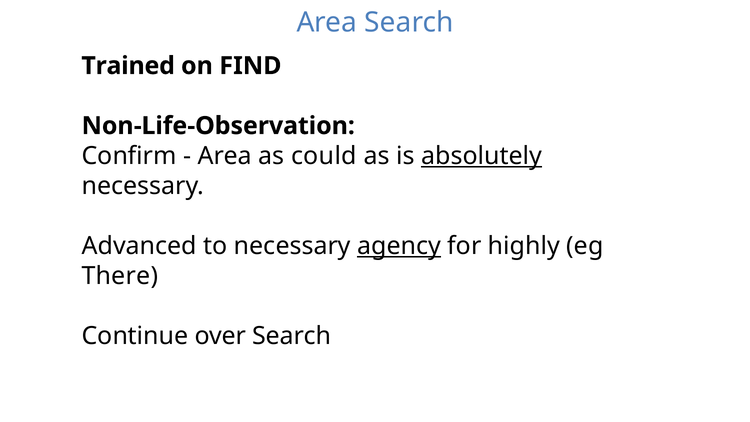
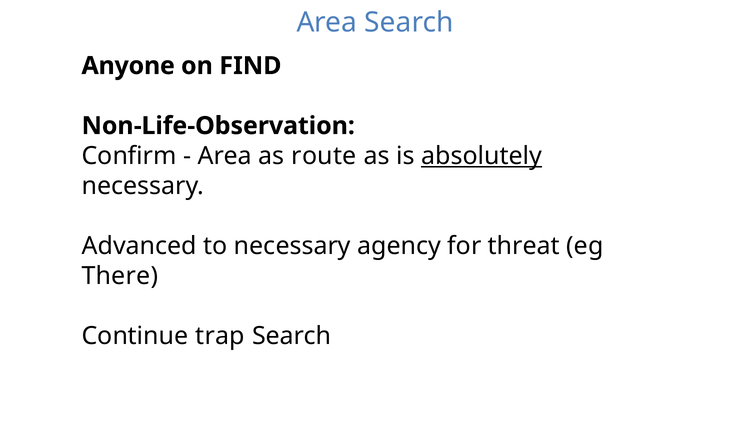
Trained: Trained -> Anyone (128, 66)
could: could -> route (324, 156)
agency underline: present -> none (399, 246)
highly: highly -> threat (524, 246)
over: over -> trap (220, 336)
